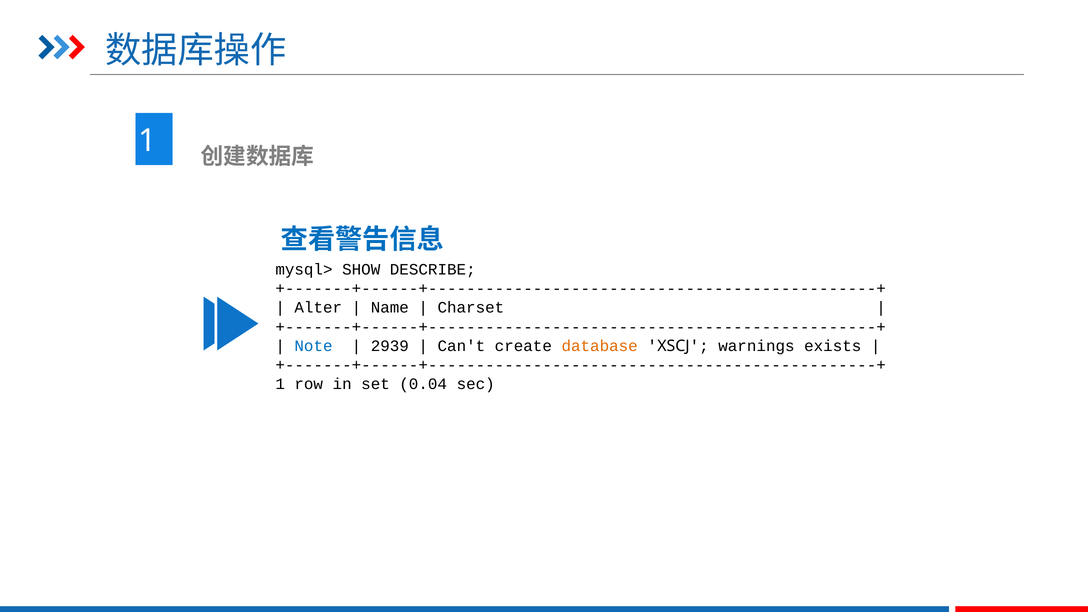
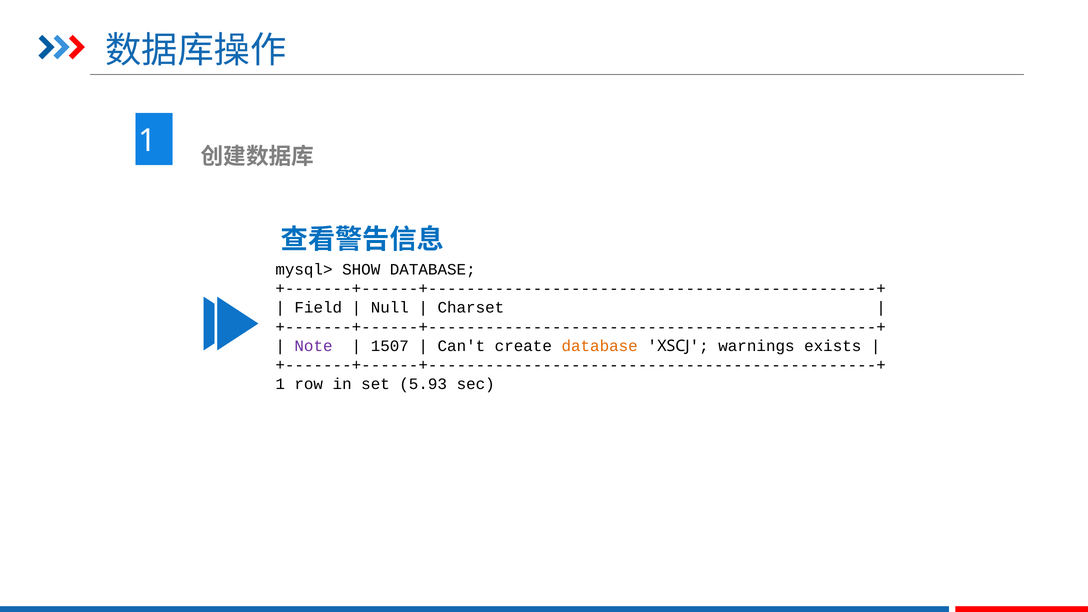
SHOW DESCRIBE: DESCRIBE -> DATABASE (433, 270)
Alter: Alter -> Field (318, 308)
Name: Name -> Null (390, 308)
Note colour: blue -> purple (314, 346)
2939: 2939 -> 1507 (390, 346)
0.04: 0.04 -> 5.93 (423, 384)
